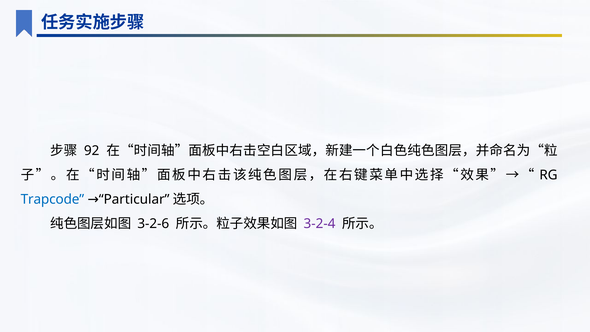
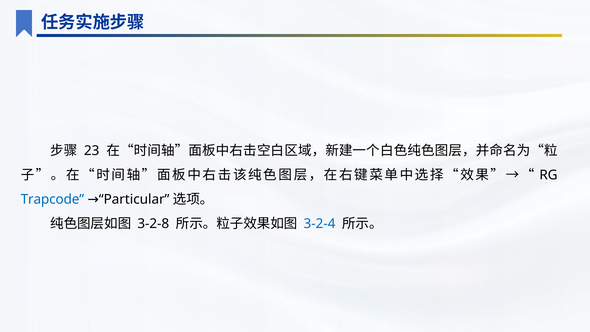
92: 92 -> 23 (92, 151)
3-2-6: 3-2-6 -> 3-2-8 (153, 224)
3-2-4 colour: purple -> blue (319, 224)
